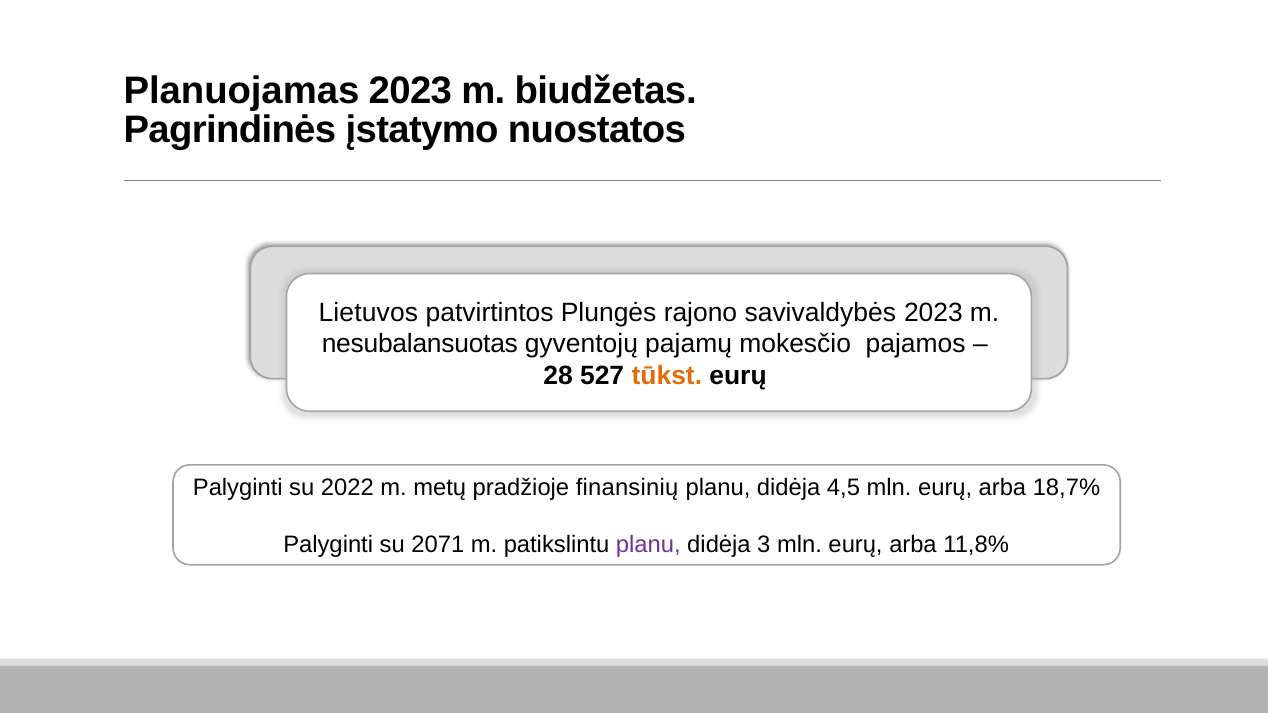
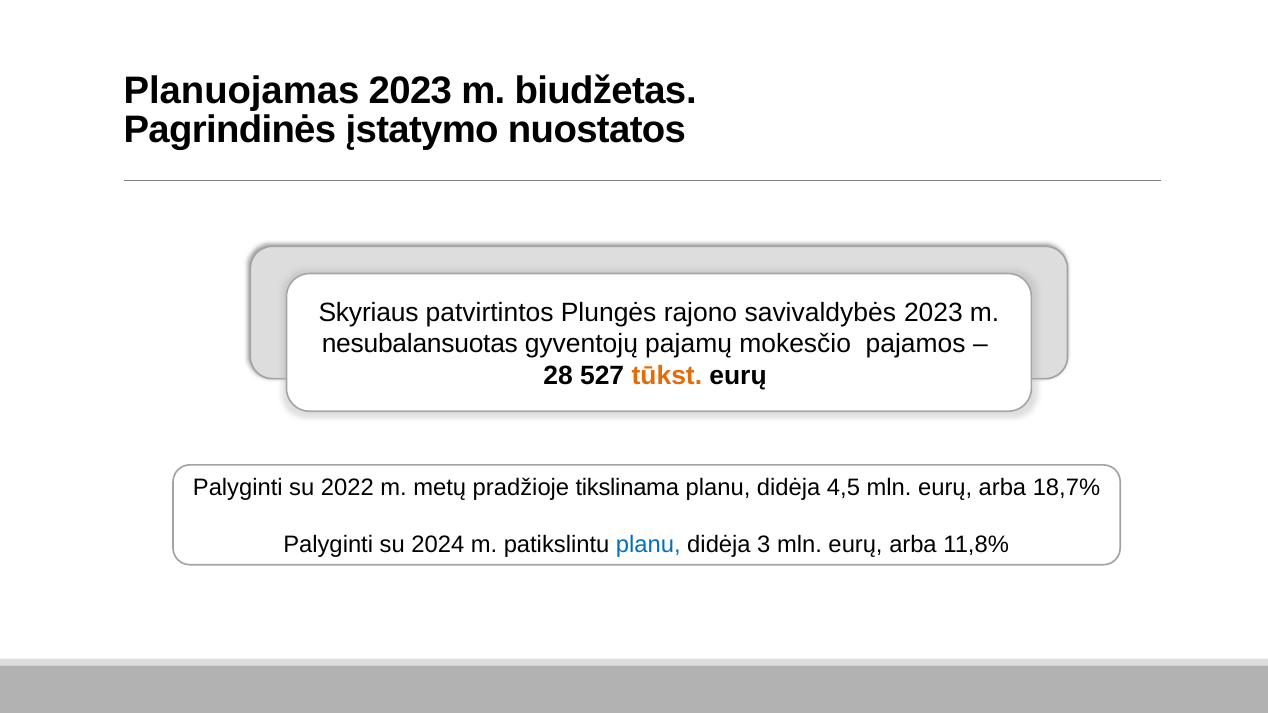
Lietuvos: Lietuvos -> Skyriaus (369, 313)
finansinių: finansinių -> tikslinama (627, 488)
2071: 2071 -> 2024 (438, 545)
planu colour: purple -> blue (648, 545)
